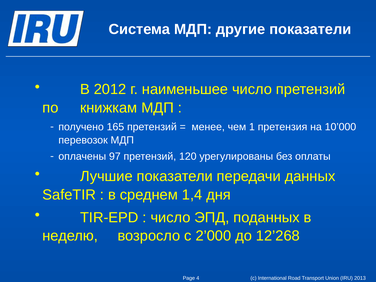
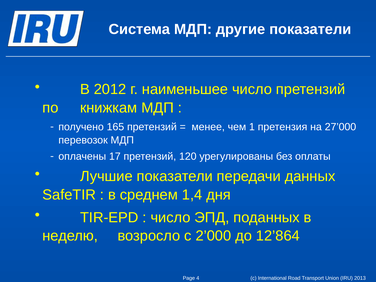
10’000: 10’000 -> 27’000 (340, 127)
97: 97 -> 17 (115, 156)
12’268: 12’268 -> 12’864 (278, 236)
